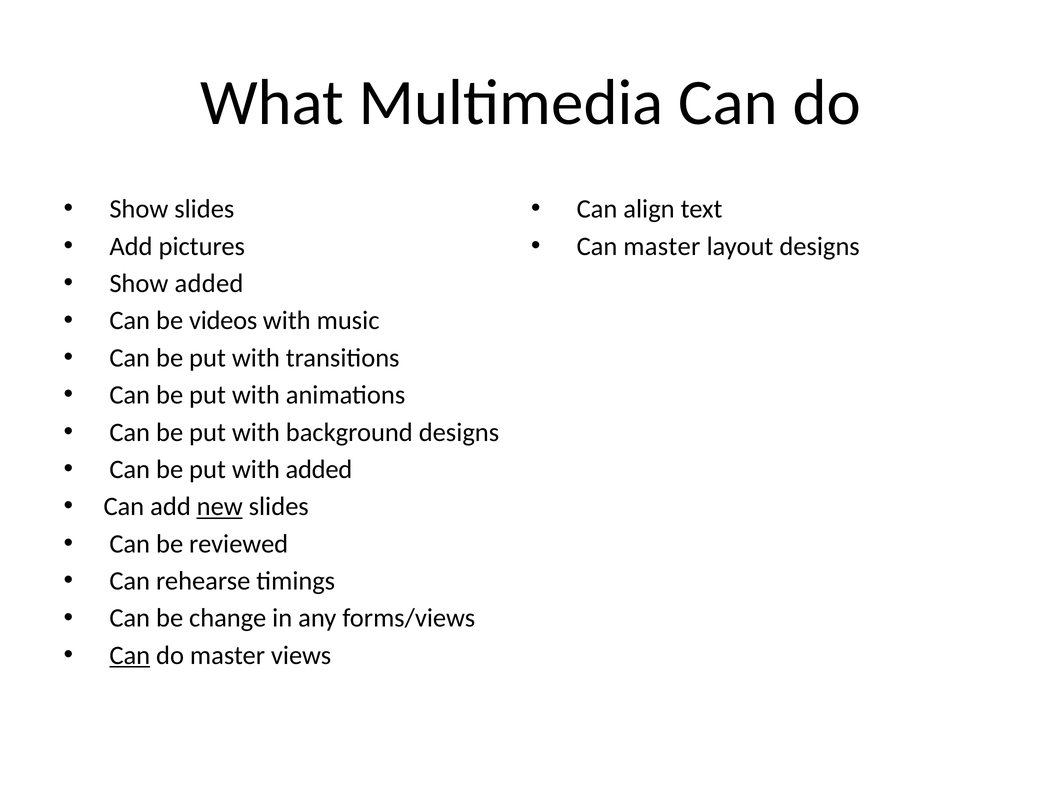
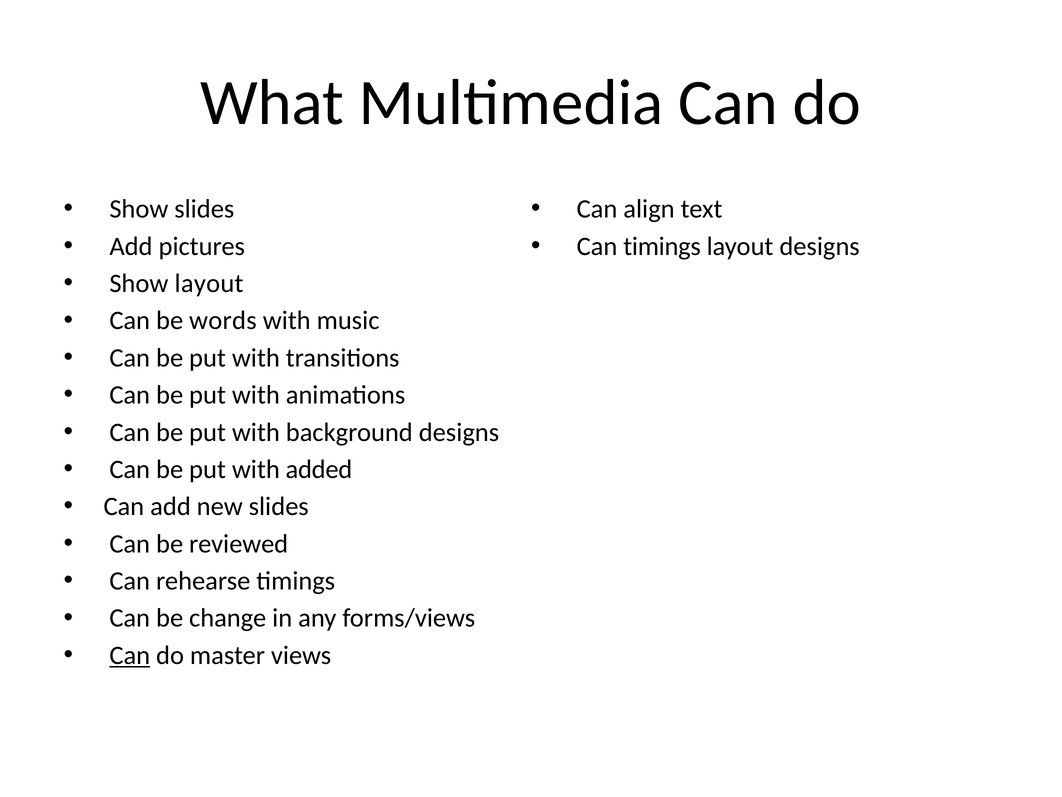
Can master: master -> timings (662, 246)
Show added: added -> layout (209, 283)
videos: videos -> words (223, 320)
new underline: present -> none (220, 506)
